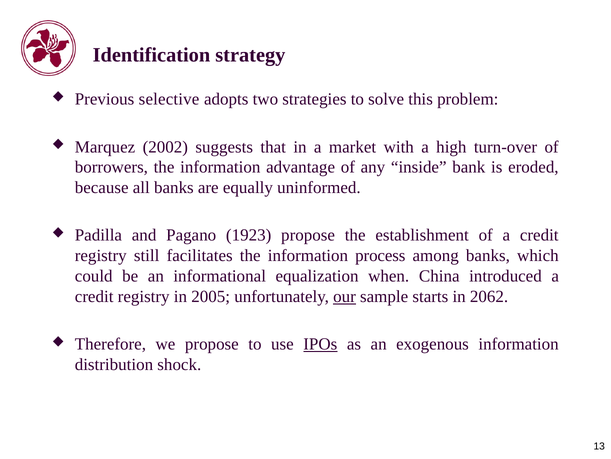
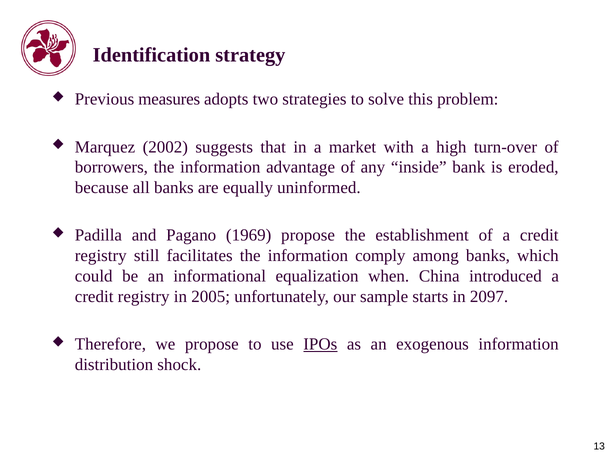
selective: selective -> measures (169, 99)
1923: 1923 -> 1969 (249, 235)
process: process -> comply (380, 255)
our underline: present -> none (344, 296)
2062: 2062 -> 2097 (489, 296)
